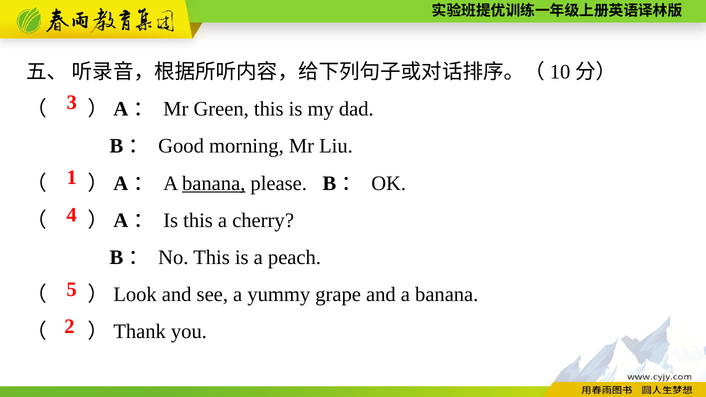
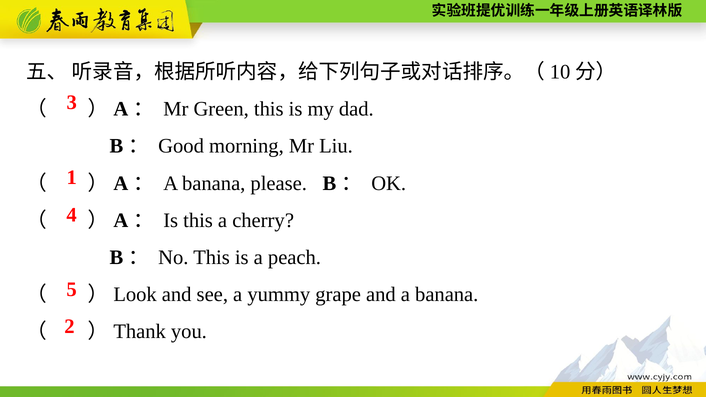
banana underline: present -> none (214, 183)
